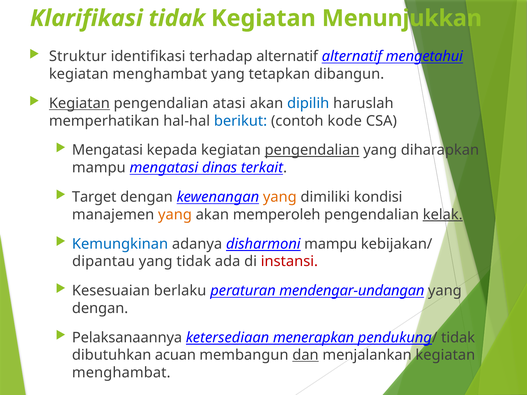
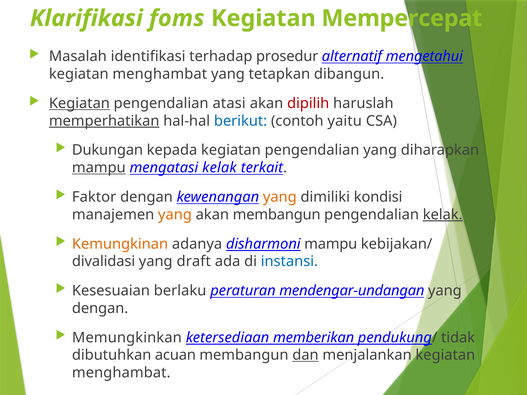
Klarifikasi tidak: tidak -> foms (177, 18)
Menunjukkan: Menunjukkan -> Mempercepat (402, 18)
Struktur: Struktur -> Masalah (78, 57)
terhadap alternatif: alternatif -> prosedur (287, 57)
dipilih colour: blue -> red (308, 103)
memperhatikan underline: none -> present (104, 121)
kode: kode -> yaitu (345, 121)
Mengatasi: Mengatasi -> Dukungan (107, 150)
pengendalian underline: present -> none (312, 150)
mampu underline: none -> present (99, 168)
mengatasi dinas: dinas -> kelak (219, 168)
Target: Target -> Faktor (94, 197)
akan memperoleh: memperoleh -> membangun (277, 215)
Kemungkinan colour: blue -> orange (120, 244)
dipantau: dipantau -> divalidasi (104, 262)
yang tidak: tidak -> draft (194, 262)
instansi colour: red -> blue (289, 262)
Pelaksanaannya: Pelaksanaannya -> Memungkinkan (127, 338)
menerapkan: menerapkan -> memberikan (314, 338)
